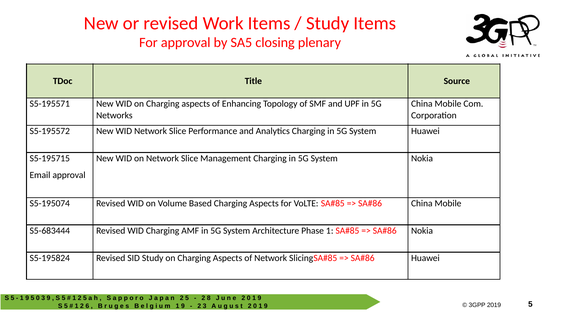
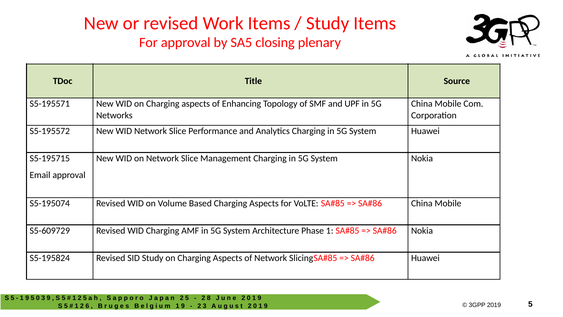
S5-683444: S5-683444 -> S5-609729 (50, 230)
